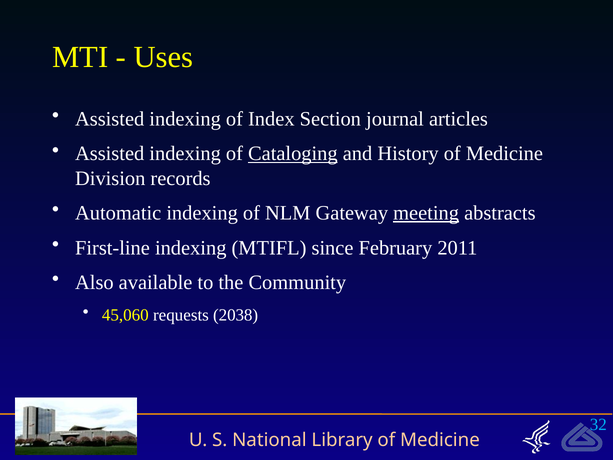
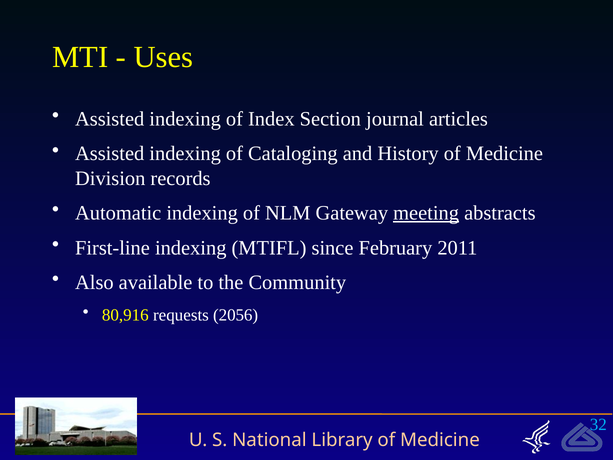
Cataloging underline: present -> none (293, 154)
45,060: 45,060 -> 80,916 (125, 315)
2038: 2038 -> 2056 (236, 315)
